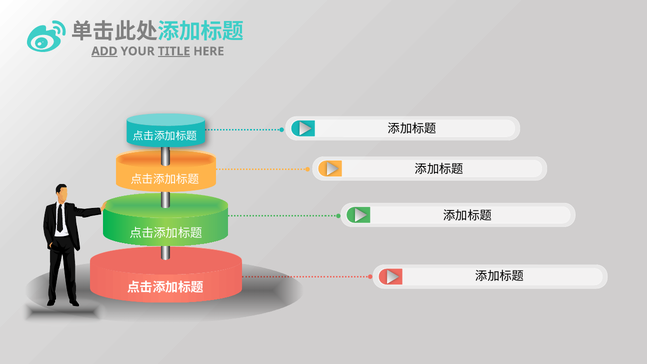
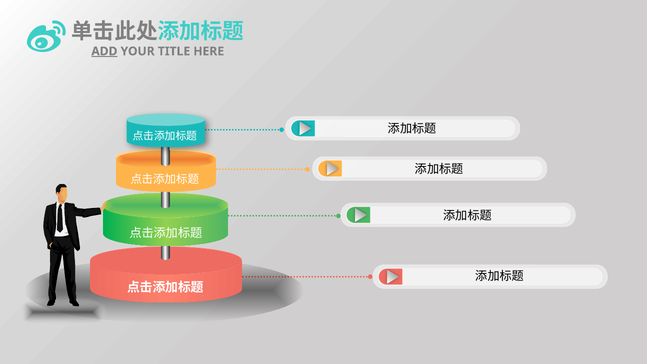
TITLE underline: present -> none (174, 51)
